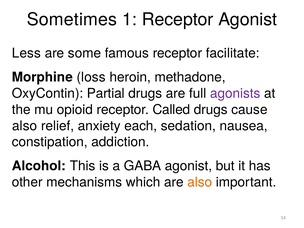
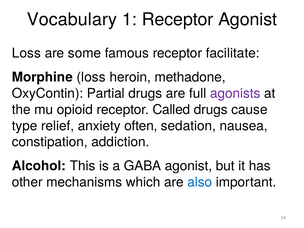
Sometimes: Sometimes -> Vocabulary (72, 19)
Less: Less -> Loss (26, 53)
also: also -> type (25, 126)
each: each -> often (141, 126)
also colour: orange -> blue (200, 182)
